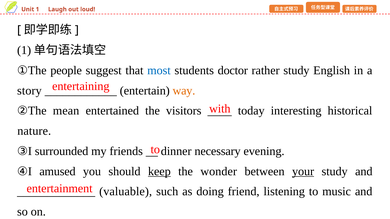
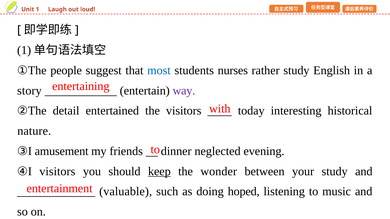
doctor: doctor -> nurses (233, 70)
way colour: orange -> purple (184, 91)
mean: mean -> detail (66, 111)
surrounded: surrounded -> amusement (62, 151)
necessary: necessary -> neglected (218, 151)
④I amused: amused -> visitors (57, 172)
your underline: present -> none (303, 172)
friend: friend -> hoped (244, 192)
